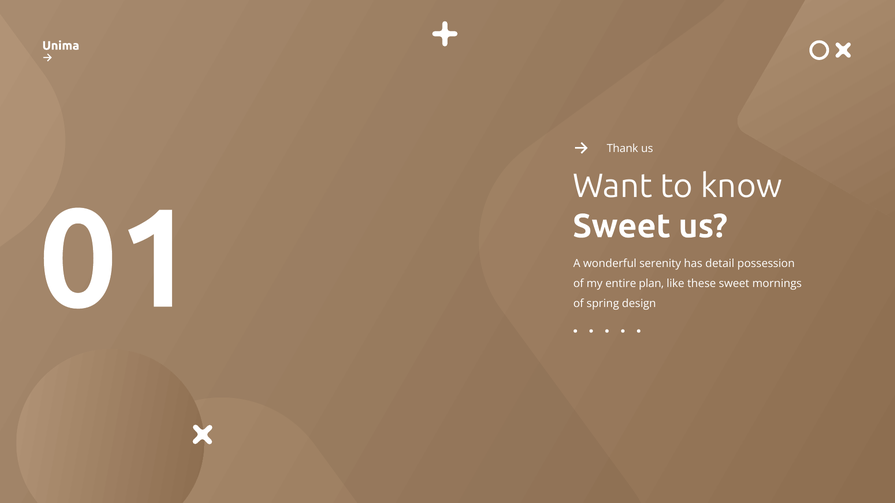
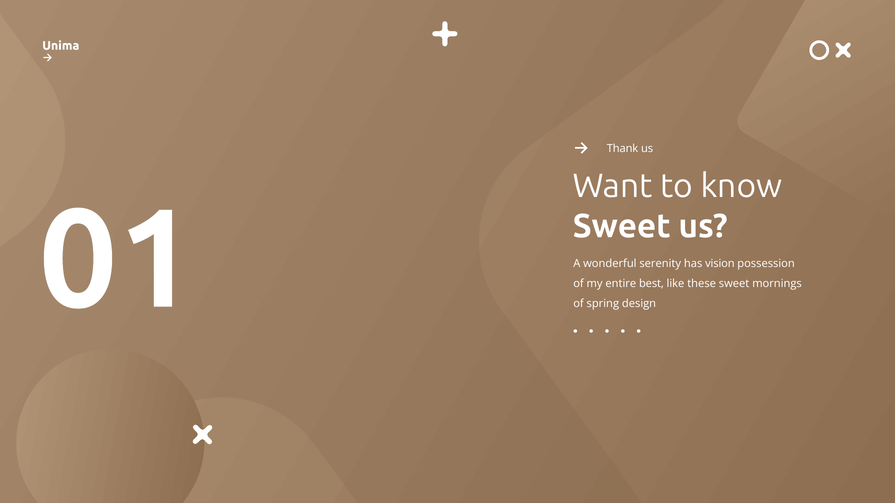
detail: detail -> vision (720, 264)
plan: plan -> best (651, 284)
